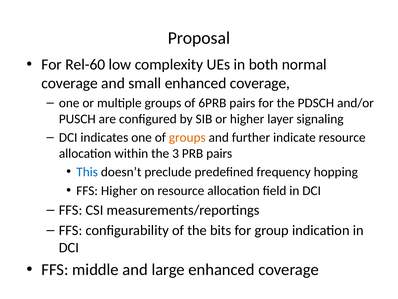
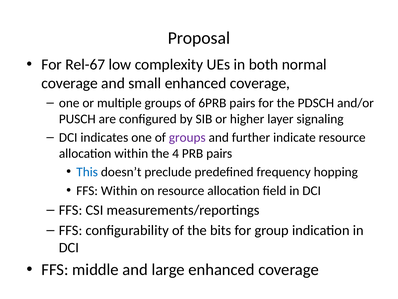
Rel-60: Rel-60 -> Rel-67 (85, 64)
groups colour: orange -> purple (187, 137)
3: 3 -> 4 (176, 153)
FFS Higher: Higher -> Within (119, 190)
